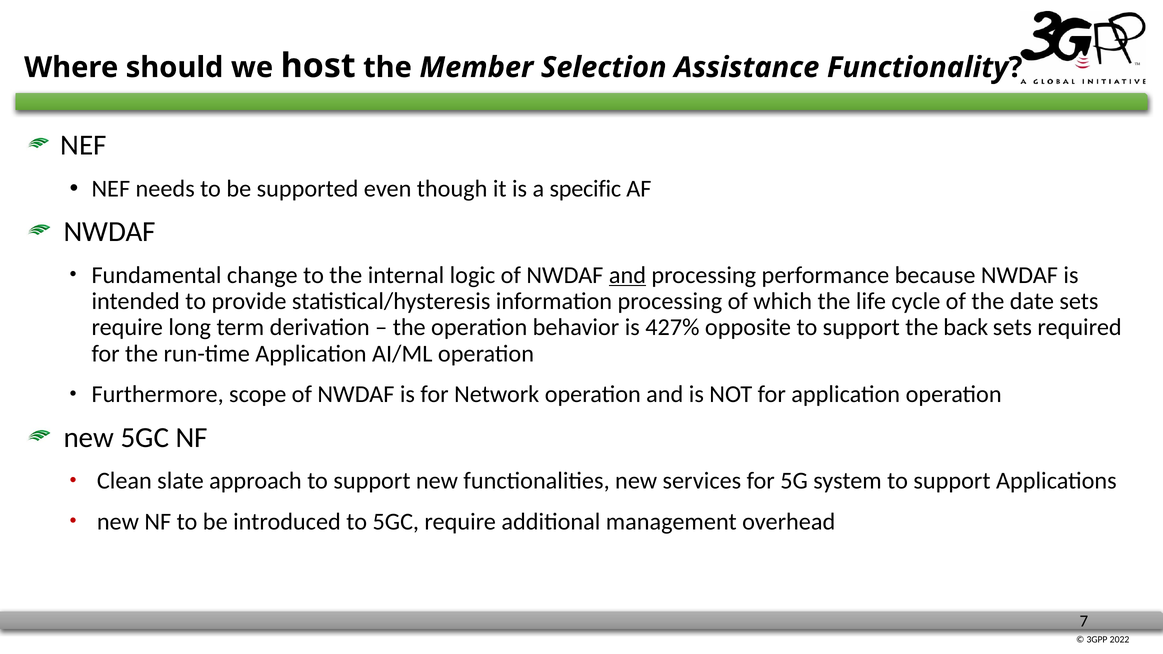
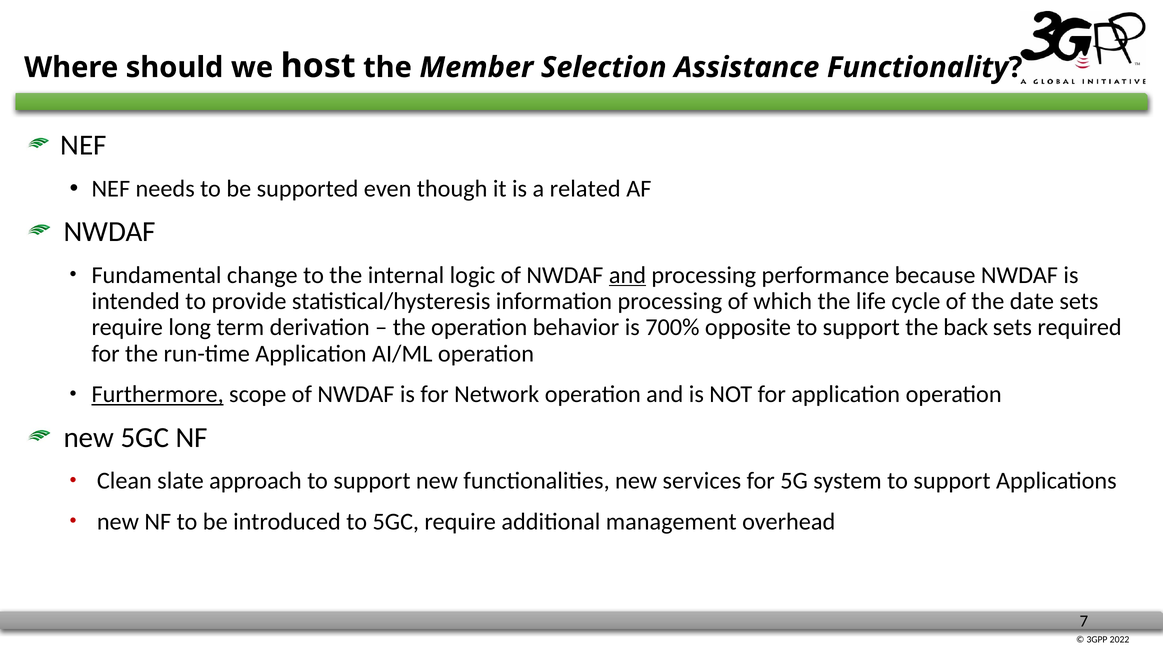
specific: specific -> related (585, 189)
427%: 427% -> 700% (672, 328)
Furthermore underline: none -> present (158, 394)
